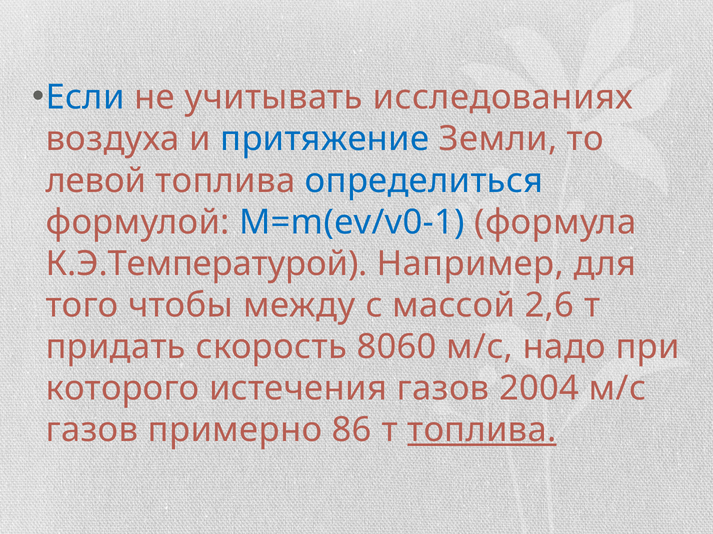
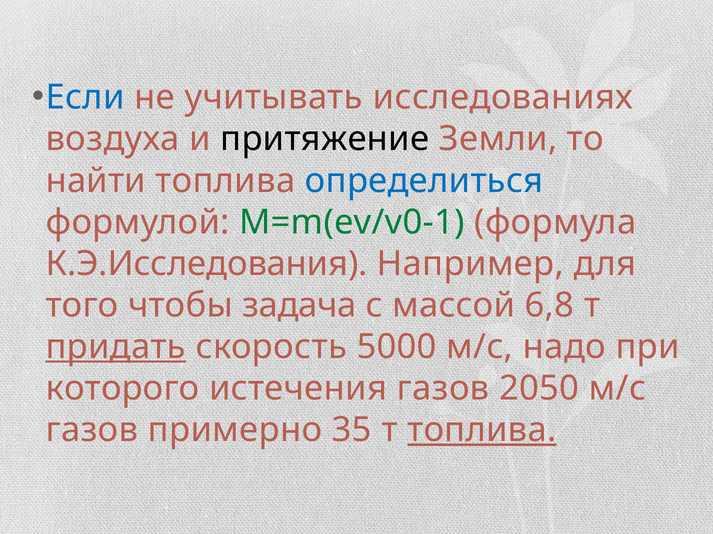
притяжение colour: blue -> black (325, 139)
левой: левой -> найти (96, 181)
M=m(ev/v0-1 colour: blue -> green (352, 222)
К.Э.Температурой: К.Э.Температурой -> К.Э.Исследования (207, 264)
между: между -> задача (299, 306)
2,6: 2,6 -> 6,8 (550, 306)
придать underline: none -> present (116, 347)
8060: 8060 -> 5000 (397, 347)
2004: 2004 -> 2050 (539, 389)
86: 86 -> 35 (352, 430)
